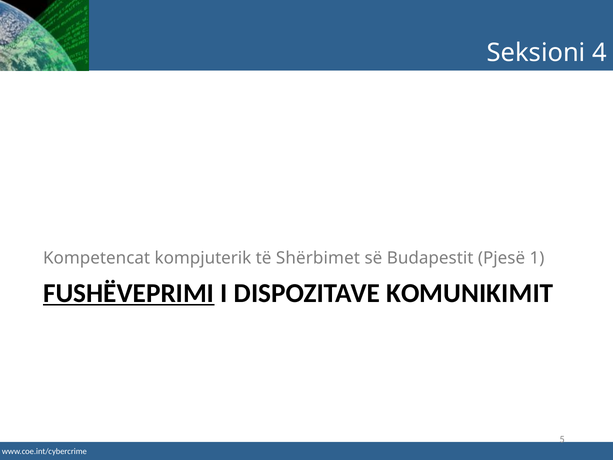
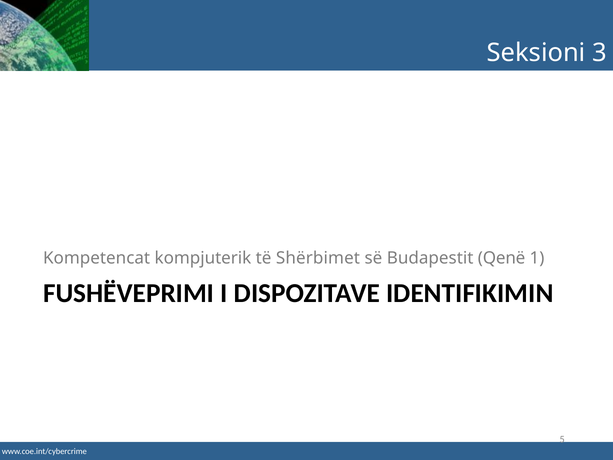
4: 4 -> 3 (599, 53)
Pjesë: Pjesë -> Qenë (502, 258)
FUSHËVEPRIMI underline: present -> none (129, 293)
KOMUNIKIMIT: KOMUNIKIMIT -> IDENTIFIKIMIN (470, 293)
